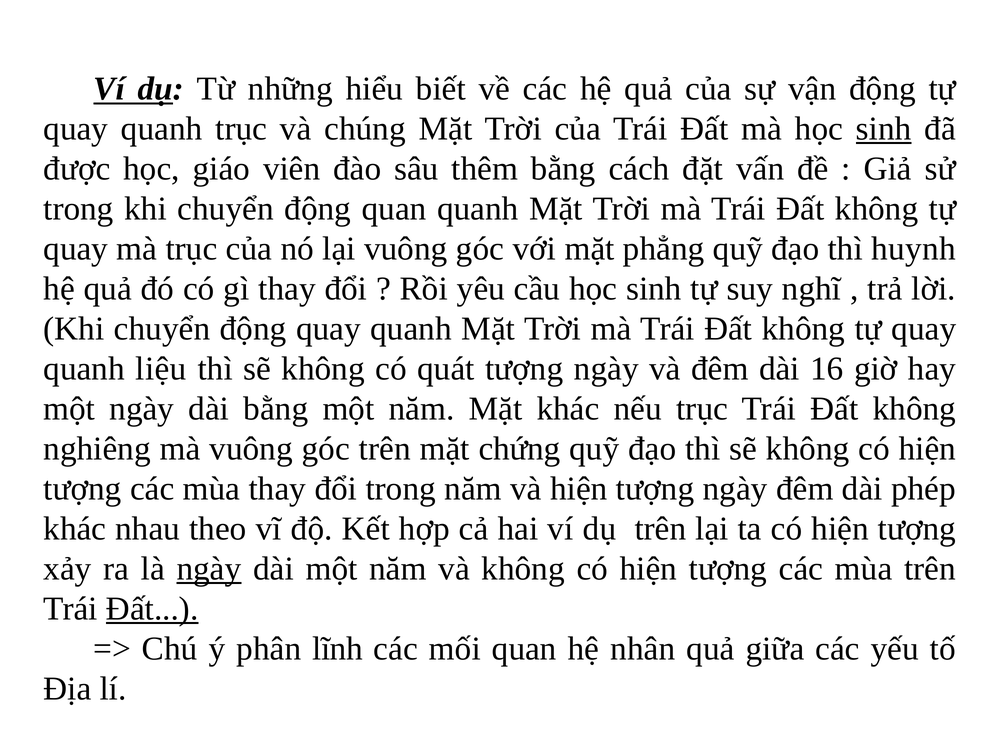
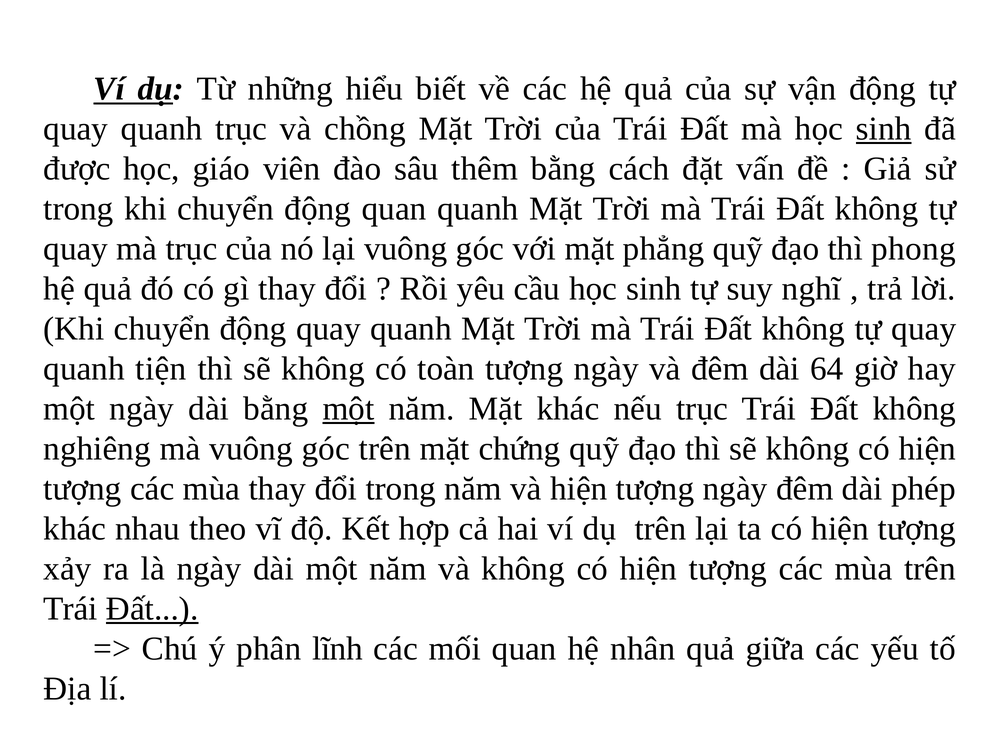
chúng: chúng -> chồng (365, 129)
huynh: huynh -> phong (914, 249)
liệu: liệu -> tiện (161, 369)
quát: quát -> toàn (446, 369)
16: 16 -> 64 (827, 369)
một underline: none -> present (348, 409)
ngày underline: present -> none (209, 569)
